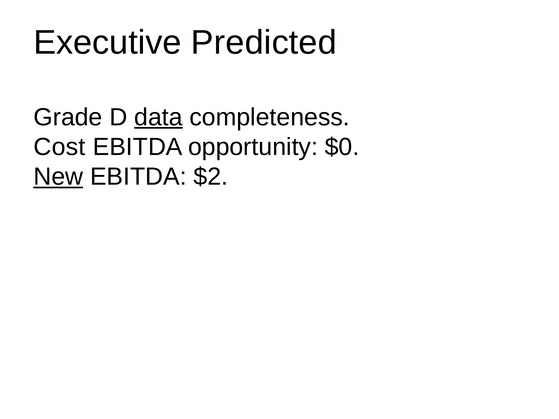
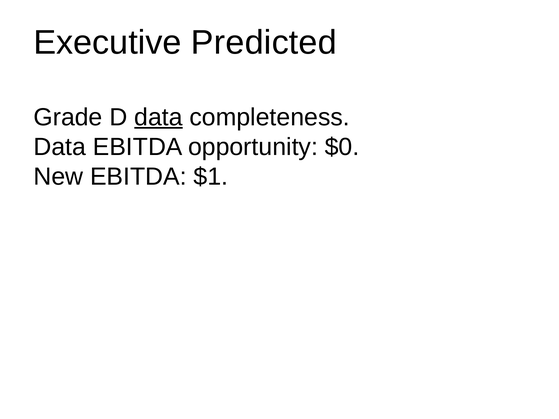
Cost: Cost -> Data (60, 147)
New underline: present -> none (58, 177)
$2: $2 -> $1 (211, 177)
